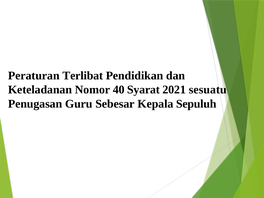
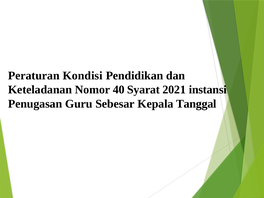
Terlibat: Terlibat -> Kondisi (83, 76)
sesuatu: sesuatu -> instansi (208, 90)
Sepuluh: Sepuluh -> Tanggal (196, 104)
